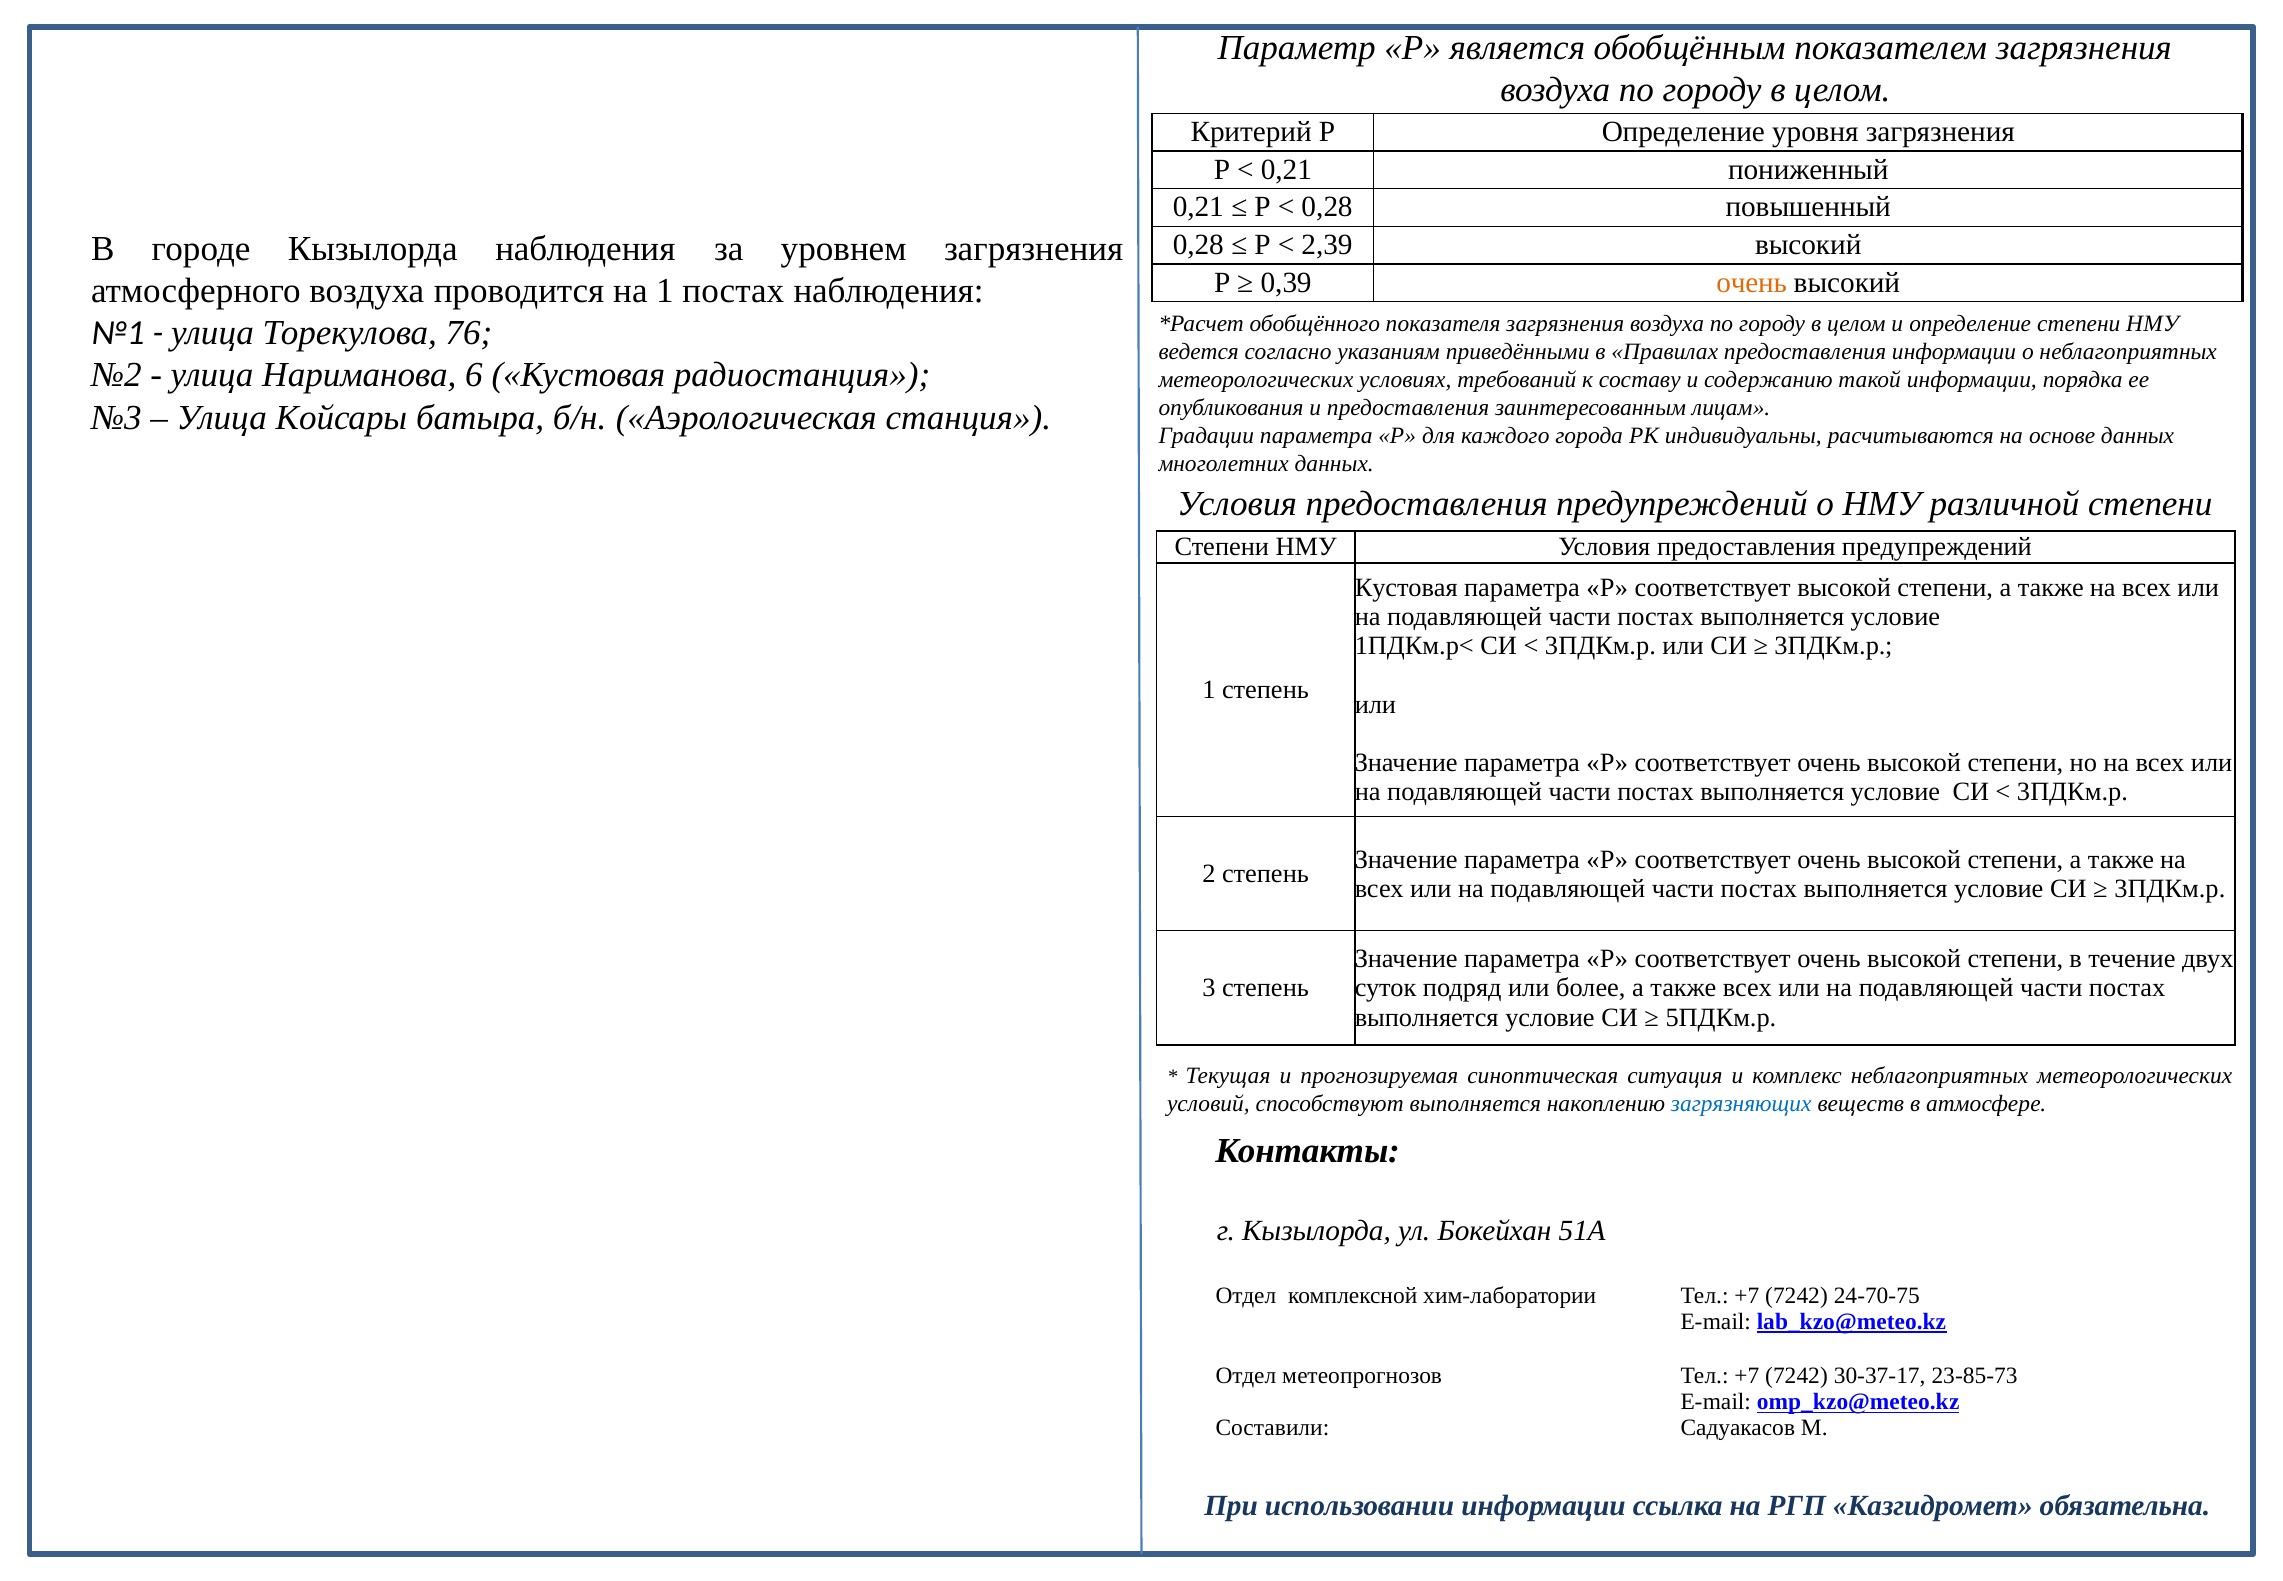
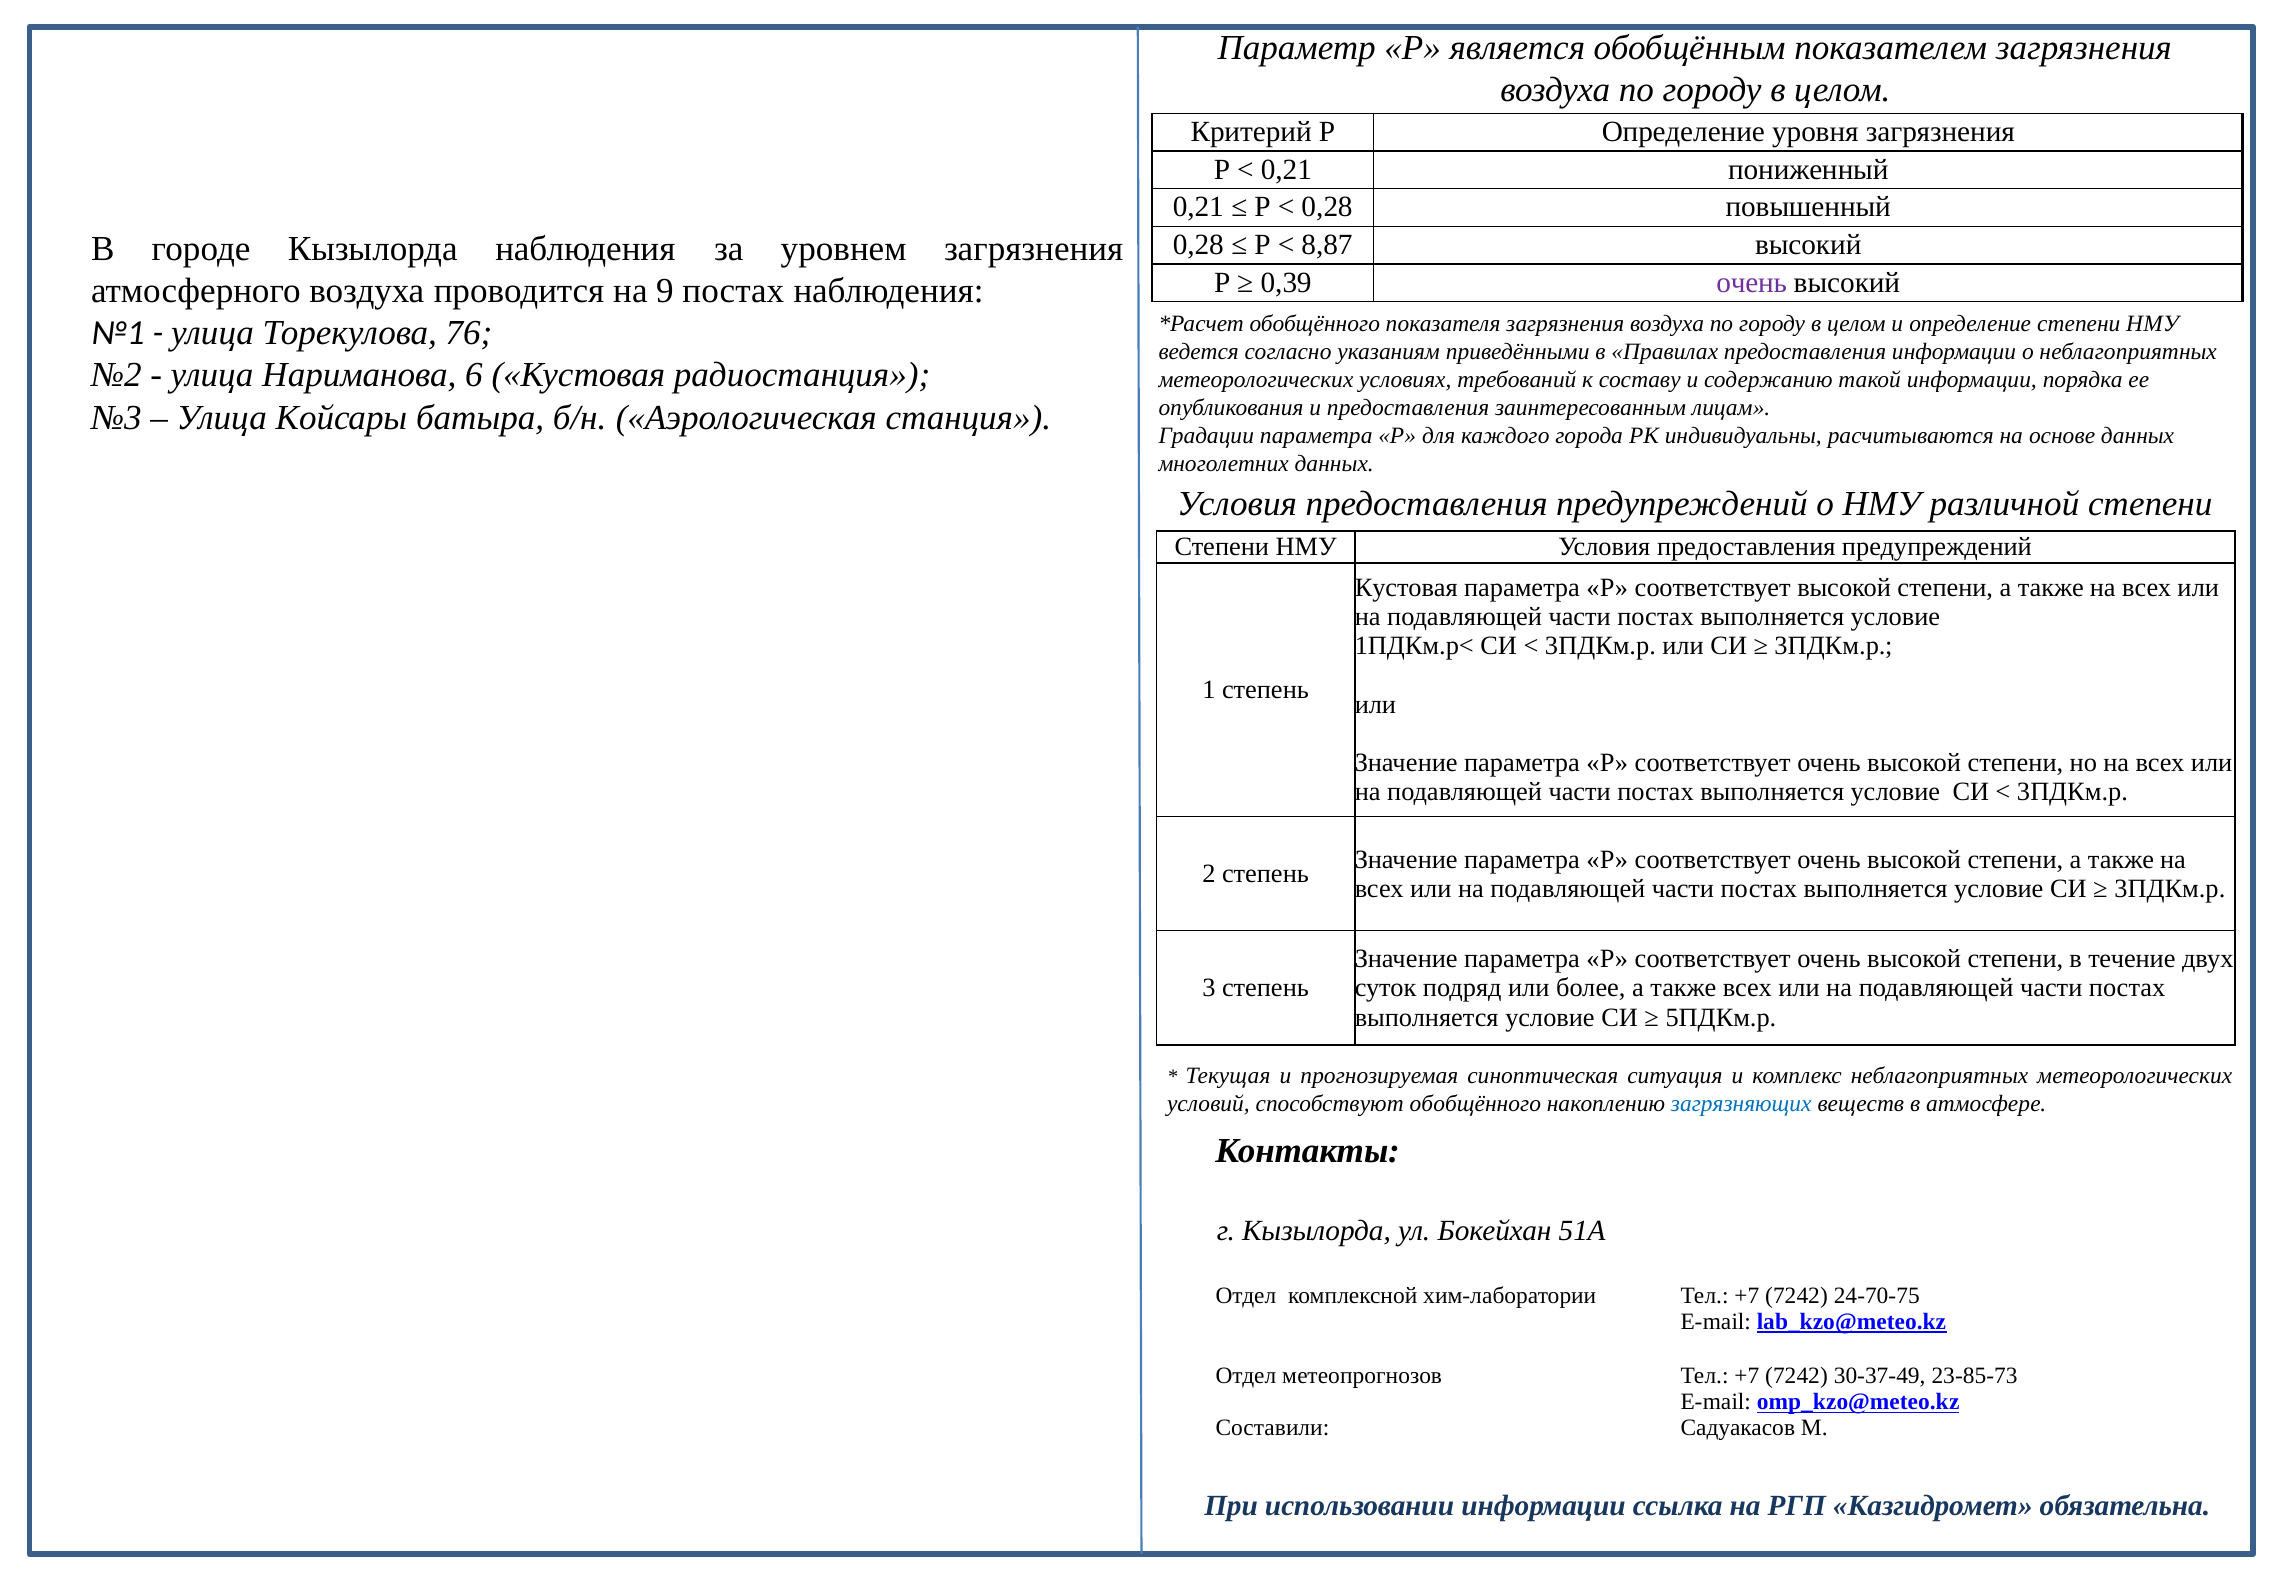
2,39: 2,39 -> 8,87 (1327, 245)
очень colour: orange -> purple (1752, 283)
на 1: 1 -> 9 (665, 291)
способствуют выполняется: выполняется -> обобщённого (1475, 1103)
30-37-17: 30-37-17 -> 30-37-49 (1880, 1376)
